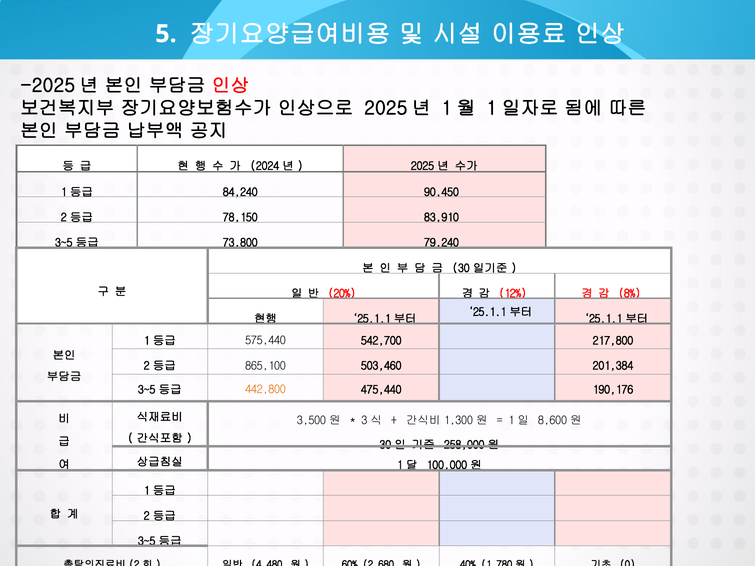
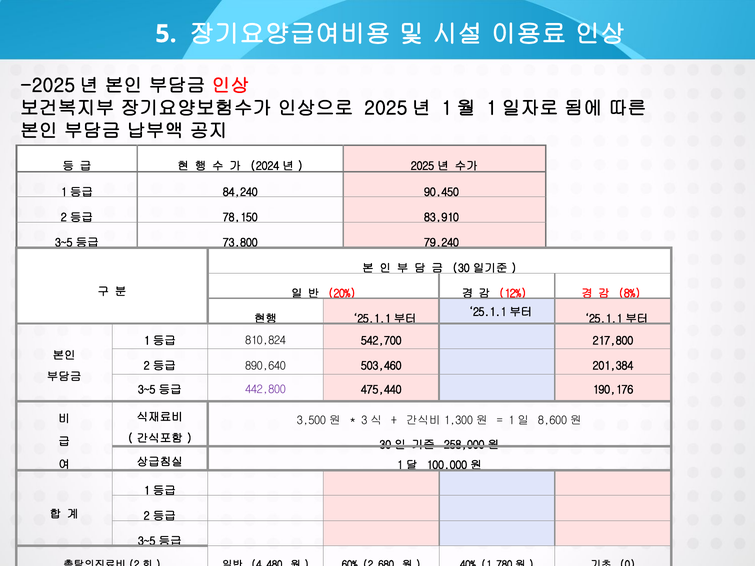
575,440: 575,440 -> 810,824 (266, 341)
865,100: 865,100 -> 890,640 (266, 366)
442,800 colour: orange -> purple (266, 390)
